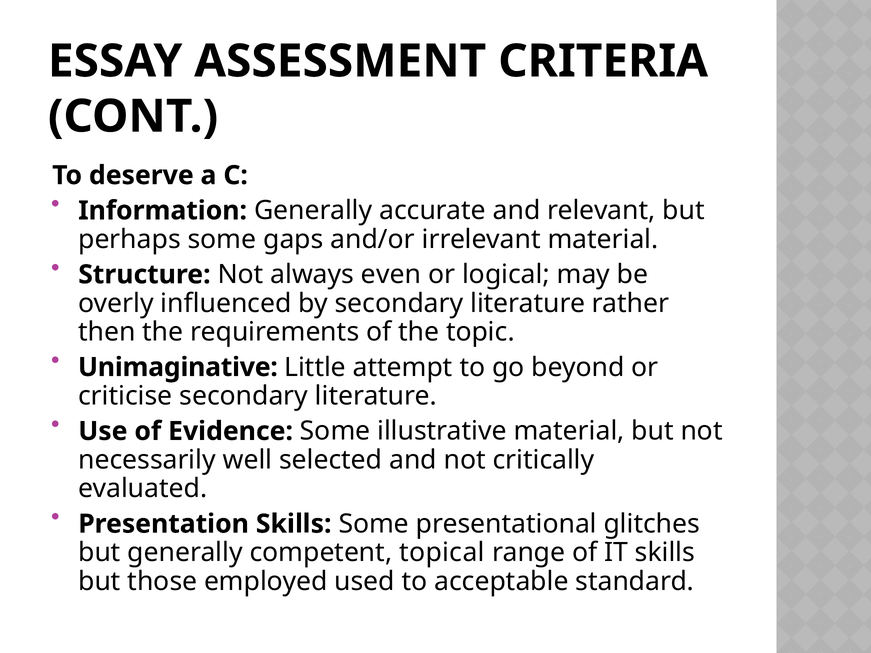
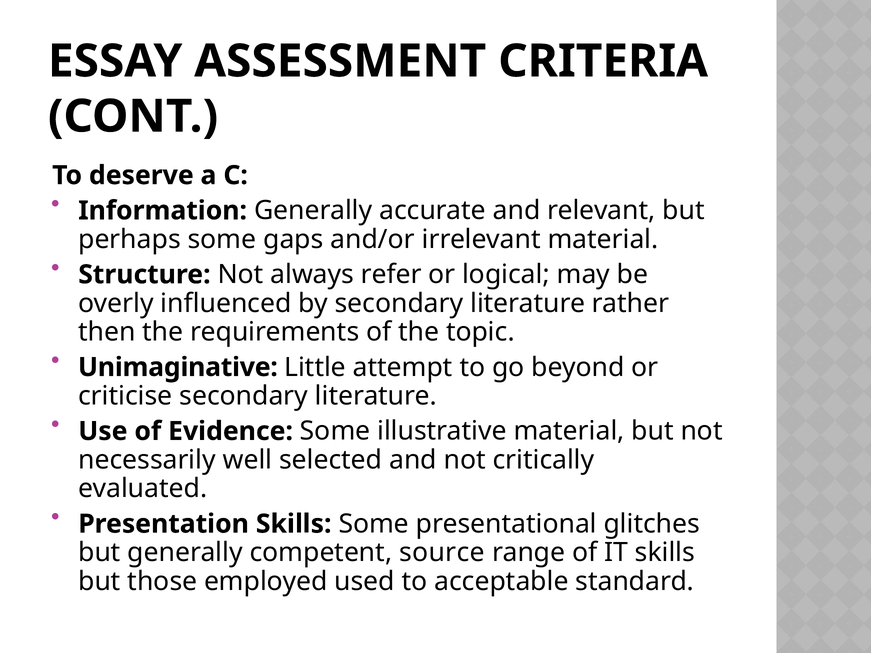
even: even -> refer (391, 275)
topical: topical -> source (442, 553)
